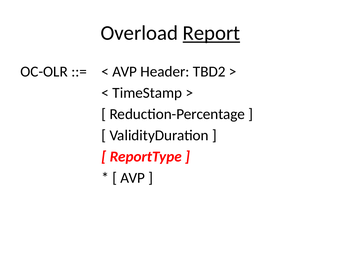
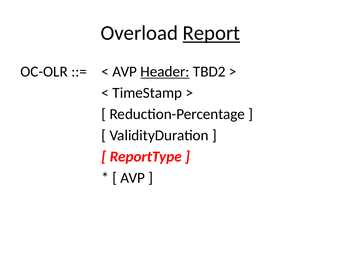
Header underline: none -> present (165, 72)
